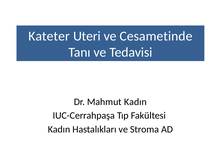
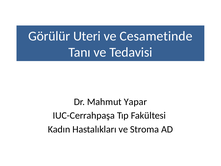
Kateter: Kateter -> Görülür (49, 36)
Mahmut Kadın: Kadın -> Yapar (135, 102)
